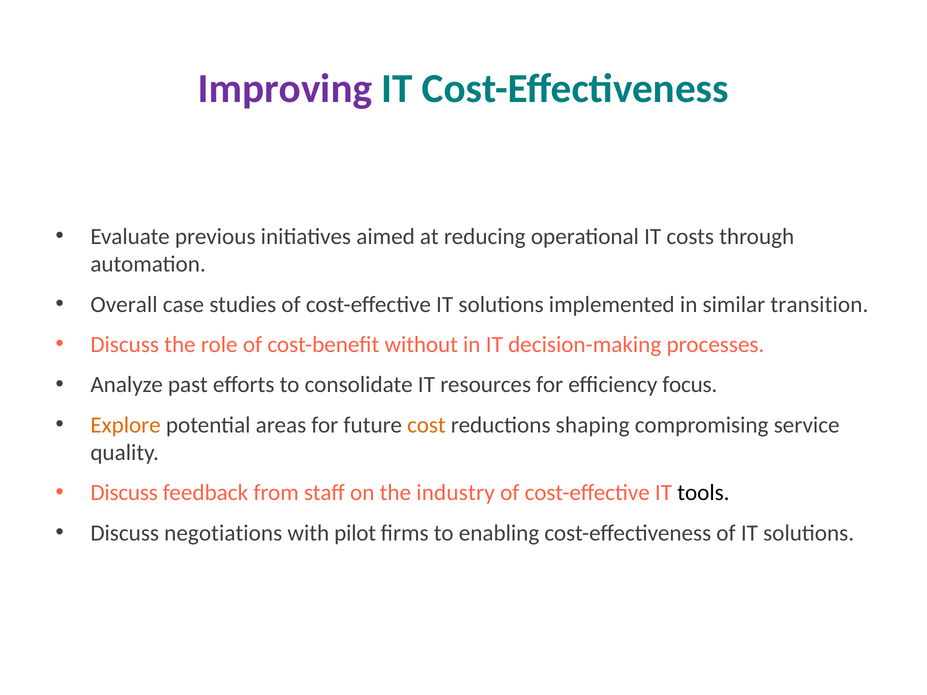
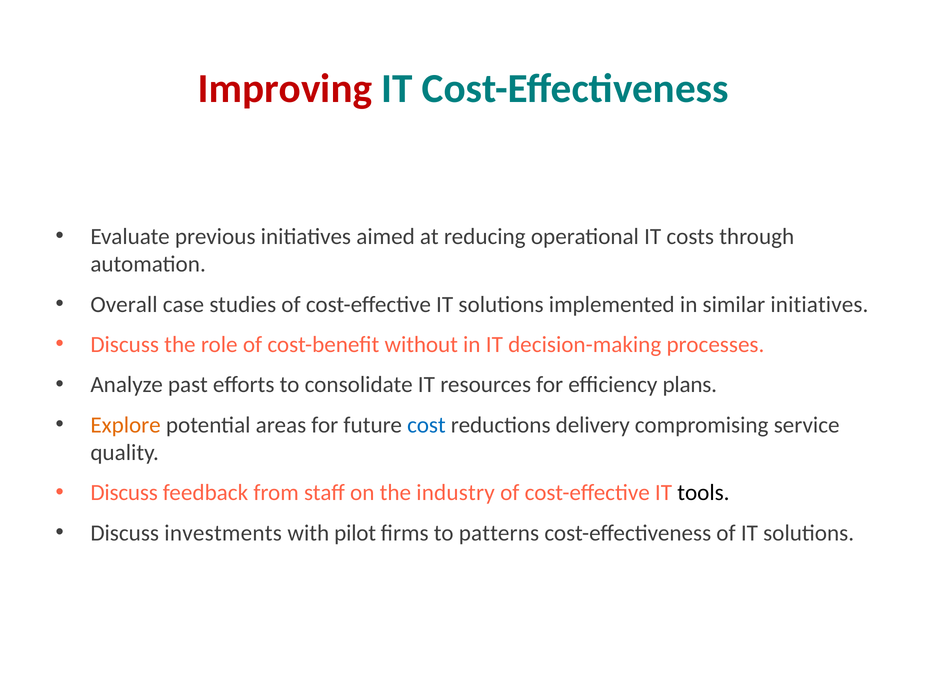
Improving colour: purple -> red (285, 89)
similar transition: transition -> initiatives (819, 304)
focus: focus -> plans (690, 385)
cost colour: orange -> blue (426, 425)
shaping: shaping -> delivery (593, 425)
negotiations: negotiations -> investments (223, 533)
enabling: enabling -> patterns (499, 533)
